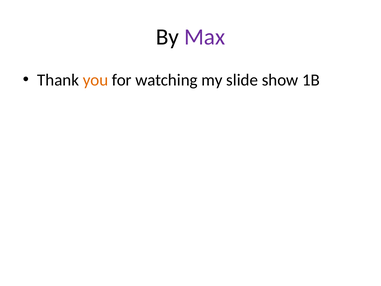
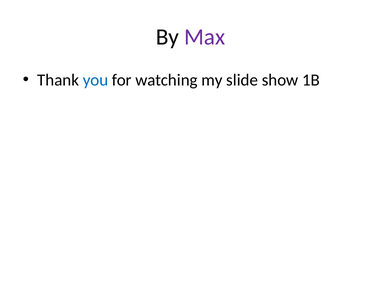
you colour: orange -> blue (96, 80)
